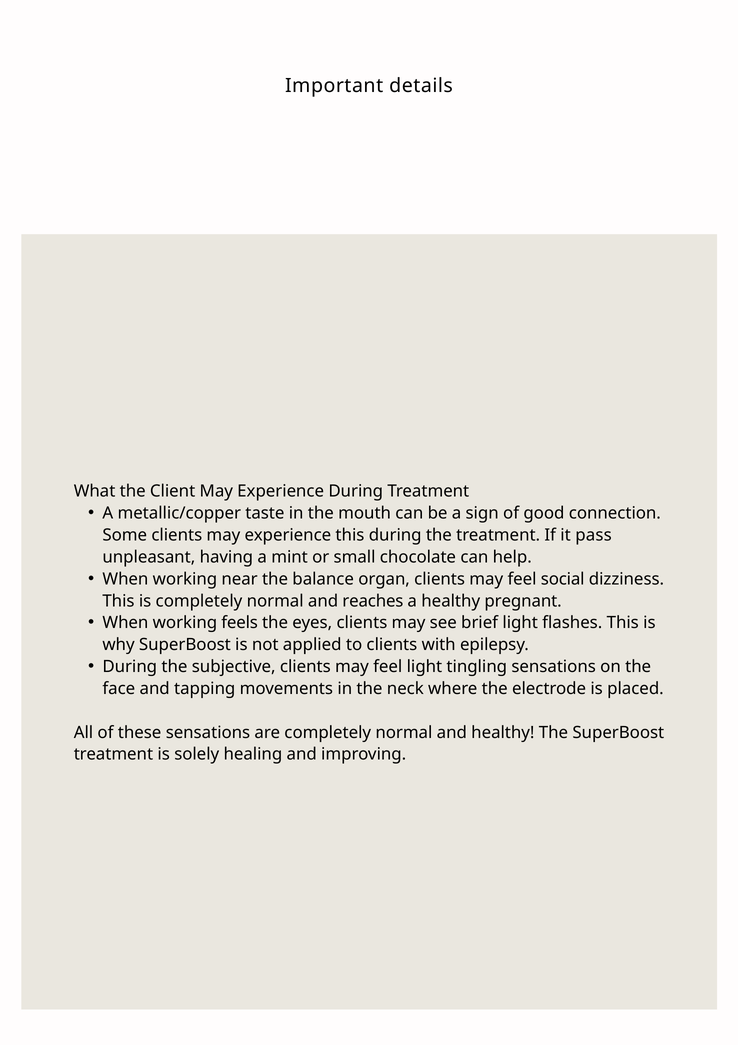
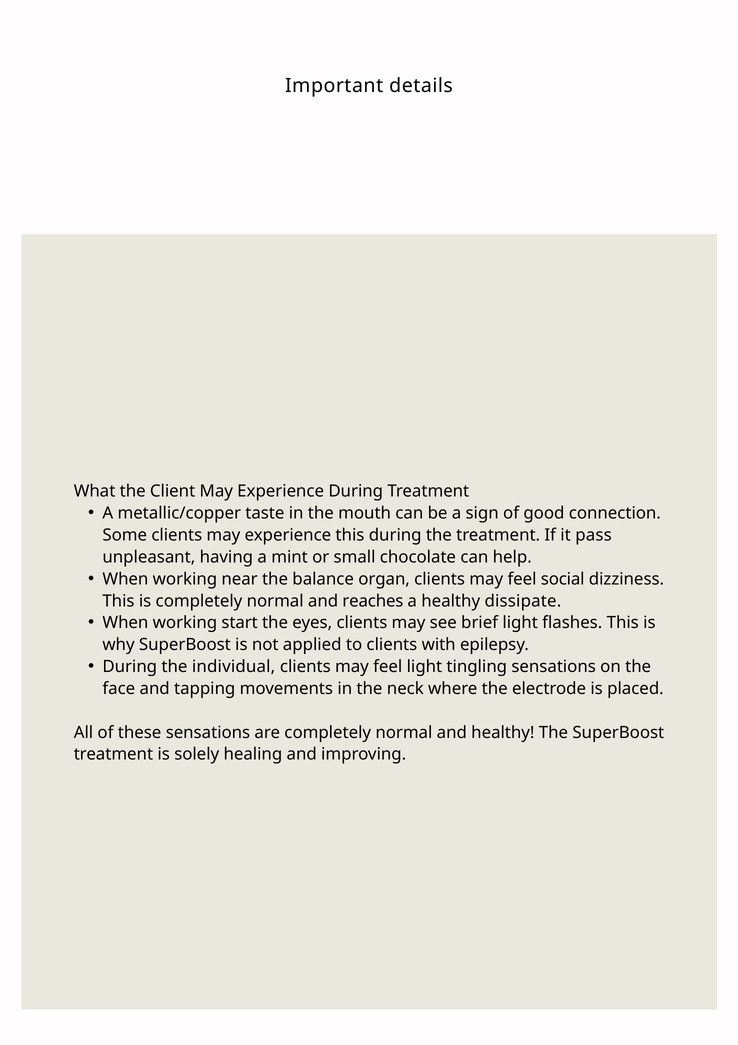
pregnant: pregnant -> dissipate (523, 601)
feels: feels -> start (240, 623)
subjective: subjective -> individual (234, 666)
